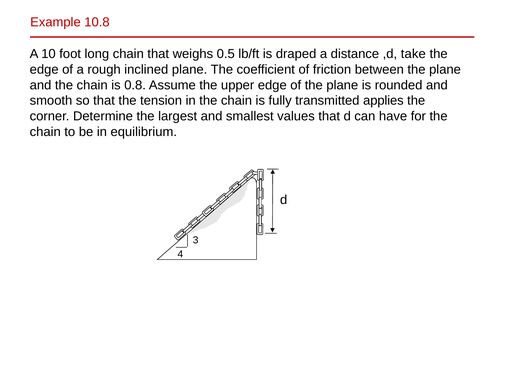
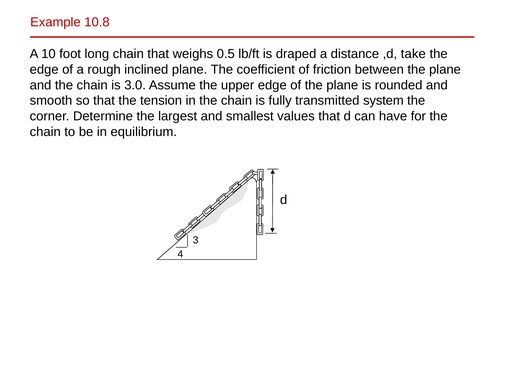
0.8: 0.8 -> 3.0 (135, 85)
applies: applies -> system (383, 101)
